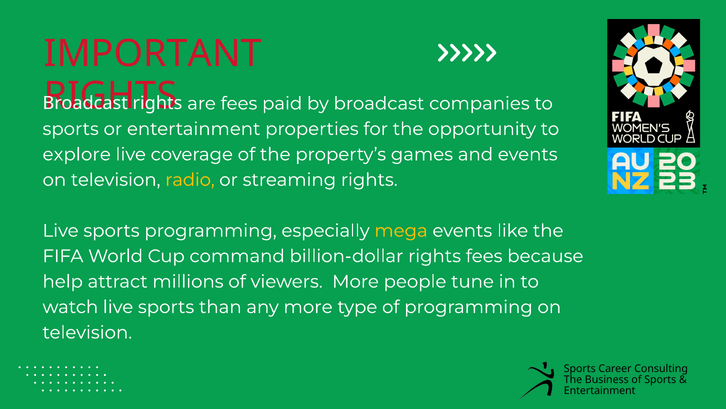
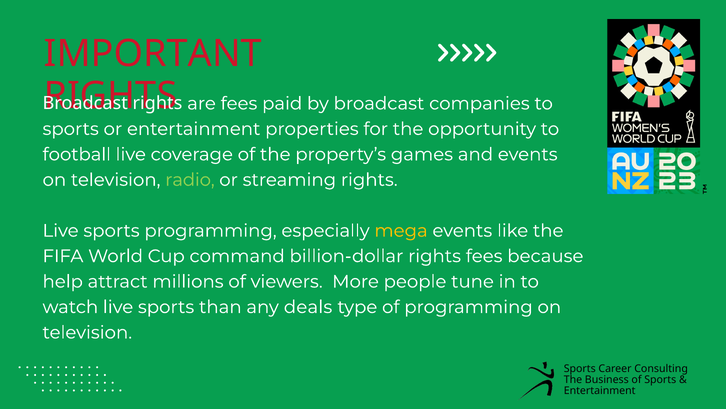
explore: explore -> football (77, 154)
radio colour: yellow -> light green (190, 180)
any more: more -> deals (308, 307)
